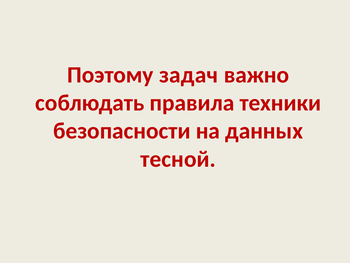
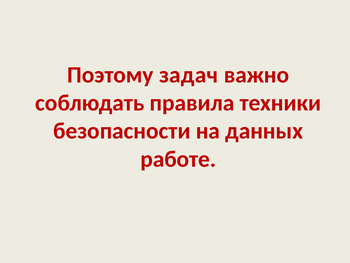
тесной: тесной -> работе (178, 159)
